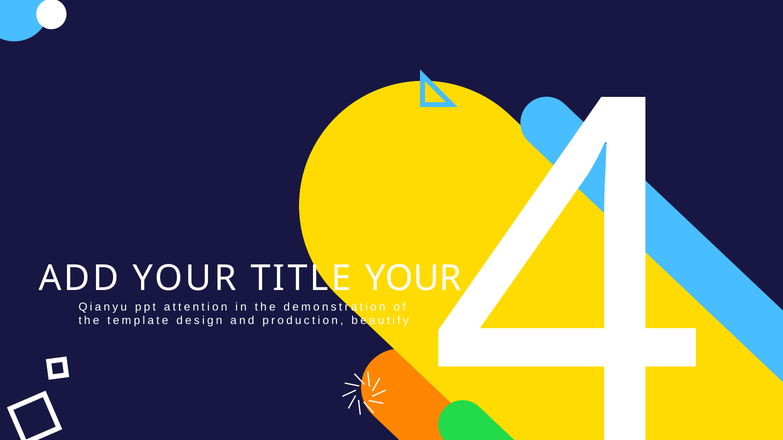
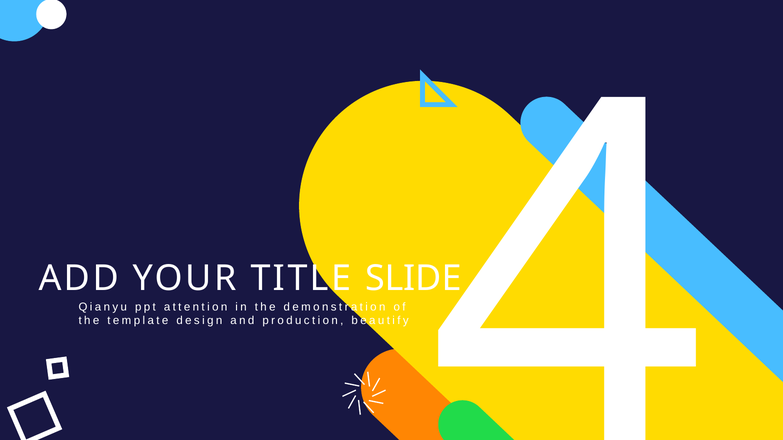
TITLE YOUR: YOUR -> SLIDE (413, 279)
